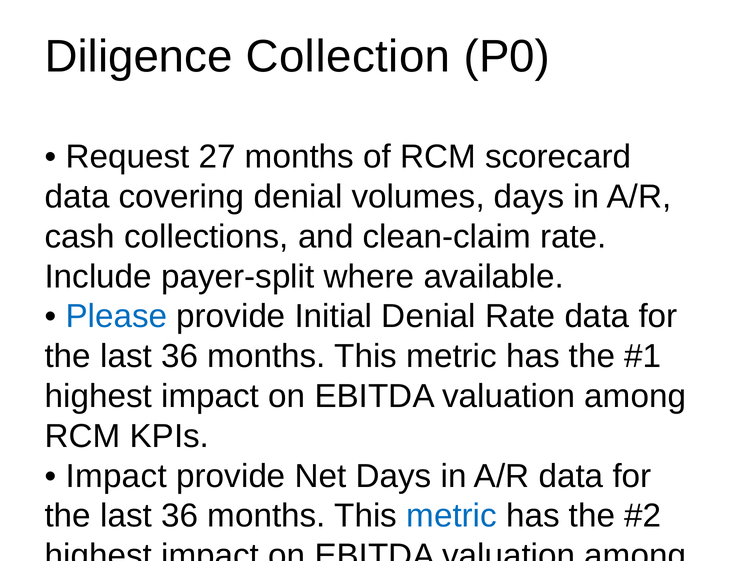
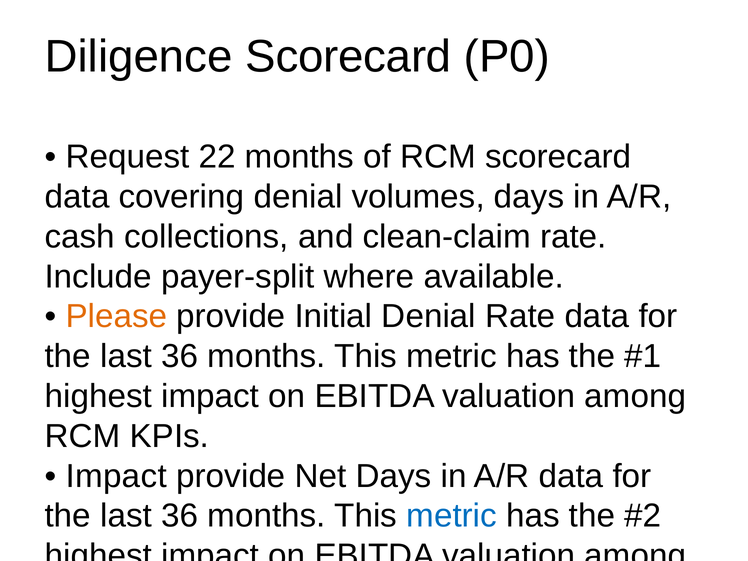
Diligence Collection: Collection -> Scorecard (348, 57)
27: 27 -> 22 (217, 157)
Please colour: blue -> orange (116, 316)
